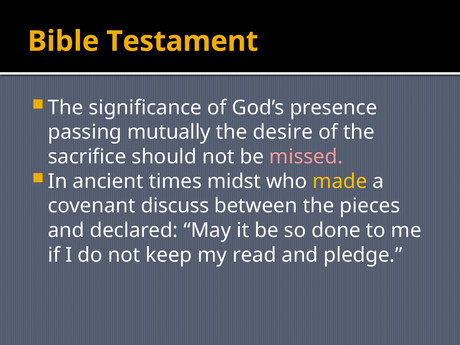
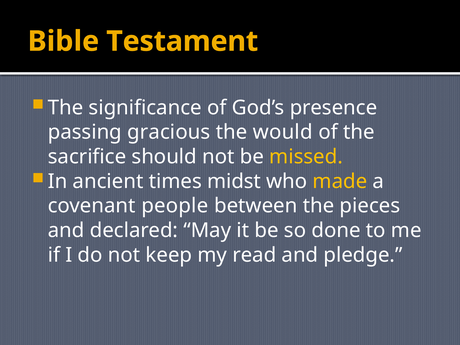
mutually: mutually -> gracious (169, 132)
desire: desire -> would (283, 132)
missed colour: pink -> yellow (306, 157)
discuss: discuss -> people (175, 206)
